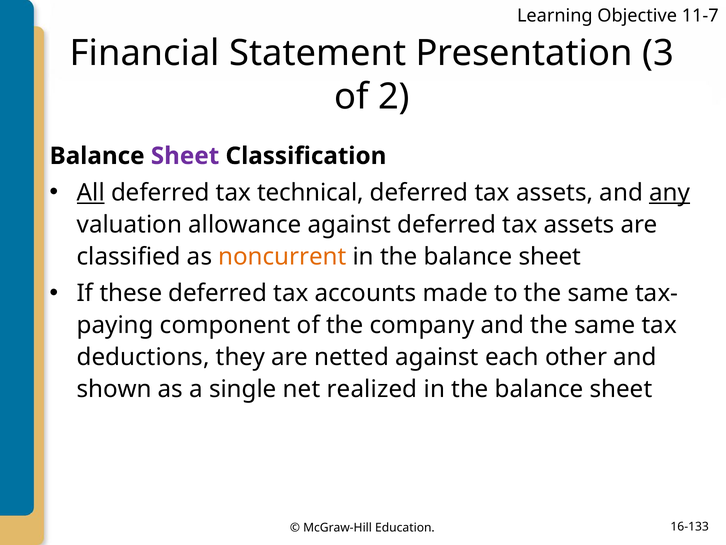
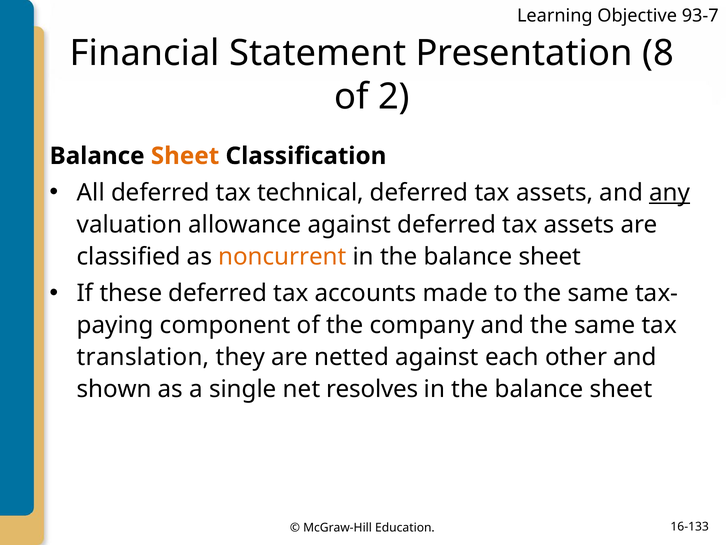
11-7: 11-7 -> 93-7 (700, 16)
3: 3 -> 8 (658, 53)
Sheet colour: purple -> orange (185, 156)
All underline: present -> none (91, 193)
deductions: deductions -> translation (143, 357)
realized: realized -> resolves (372, 389)
